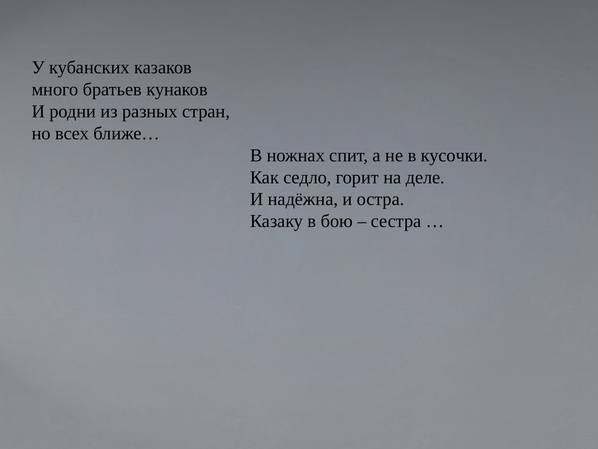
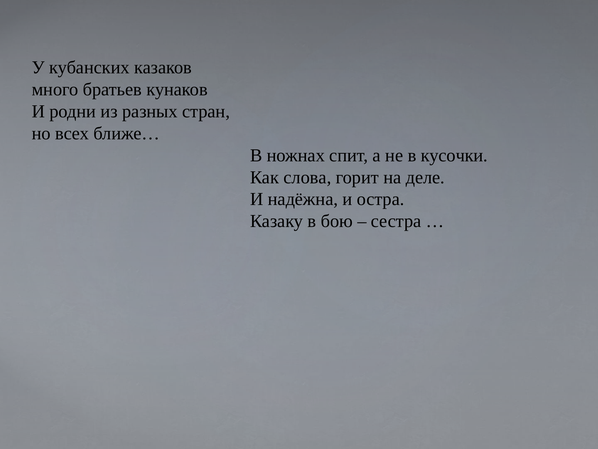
седло: седло -> слова (307, 177)
